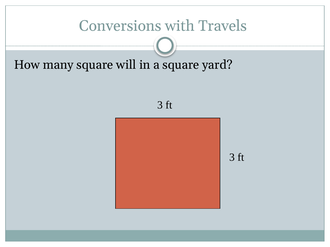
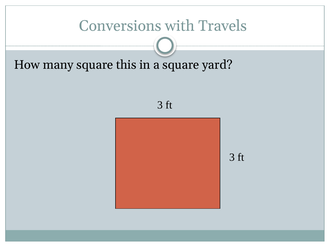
will: will -> this (126, 65)
